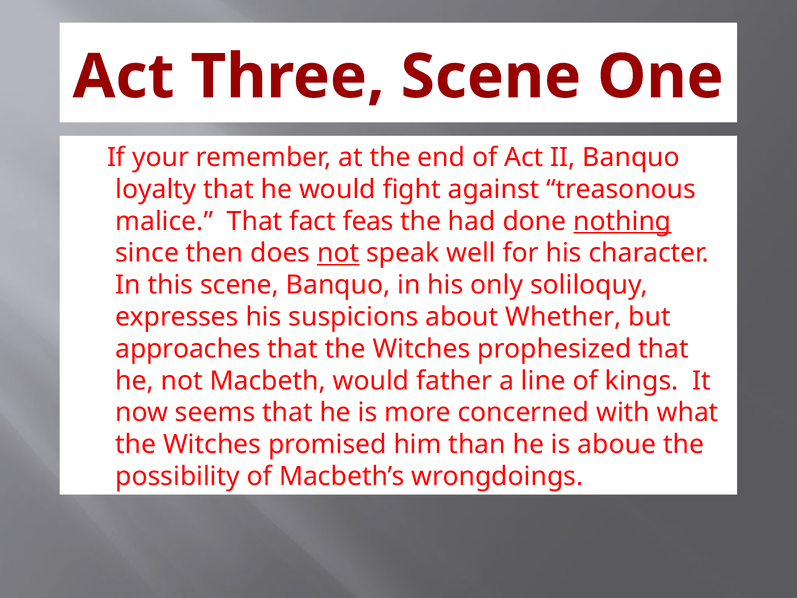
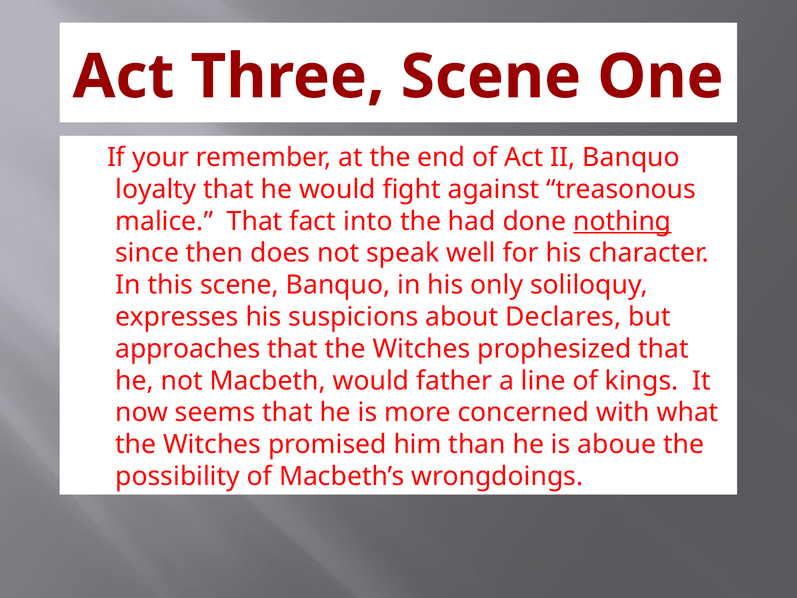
feas: feas -> into (368, 221)
not underline: present -> none (338, 253)
Whether: Whether -> Declares (563, 317)
